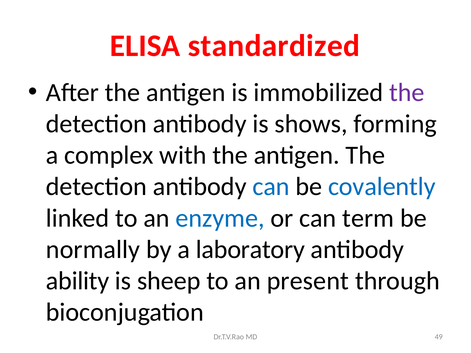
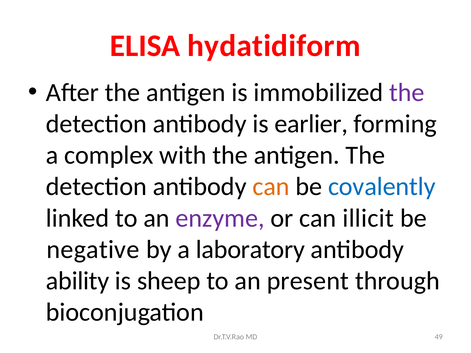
standardized: standardized -> hydatidiform (274, 46)
shows: shows -> earlier (311, 124)
can colour: blue -> orange (271, 187)
enzyme colour: blue -> purple (220, 218)
term: term -> illicit (368, 218)
normally: normally -> negative (93, 250)
